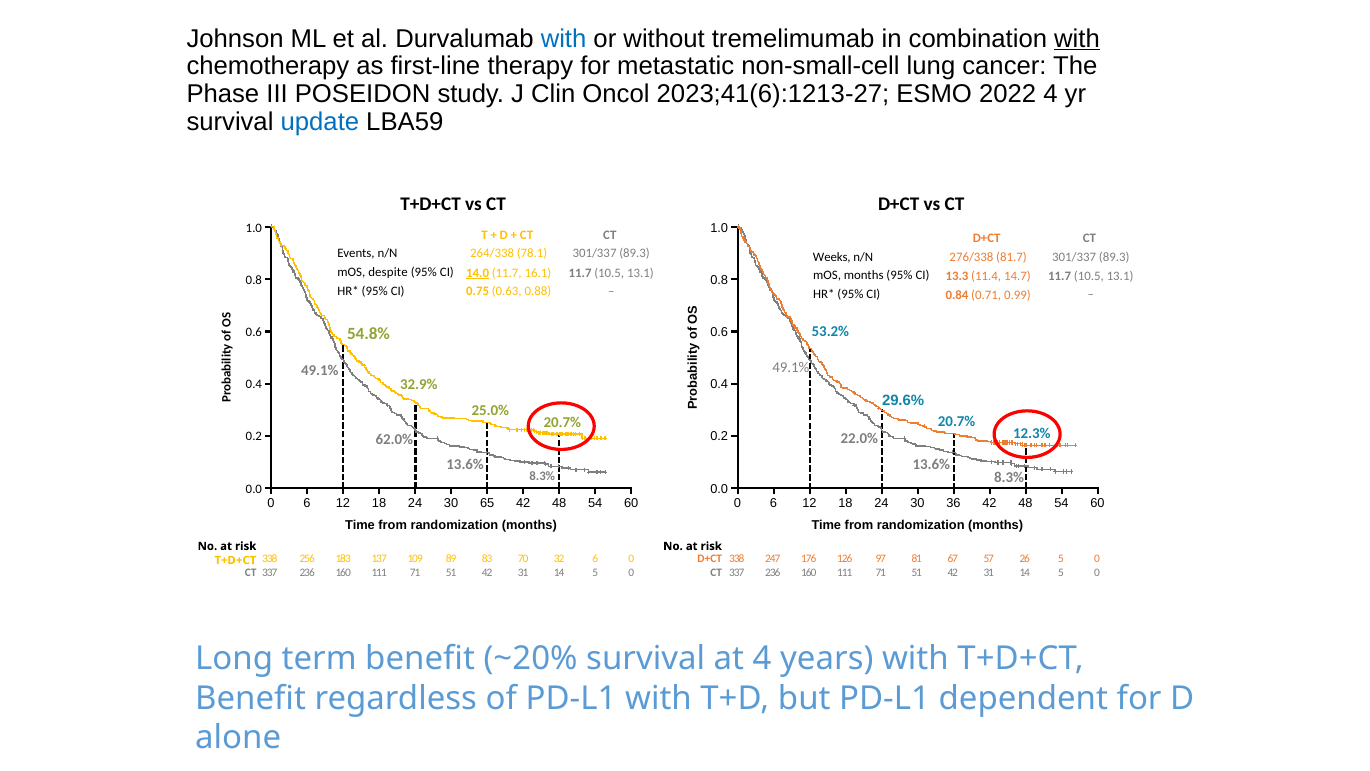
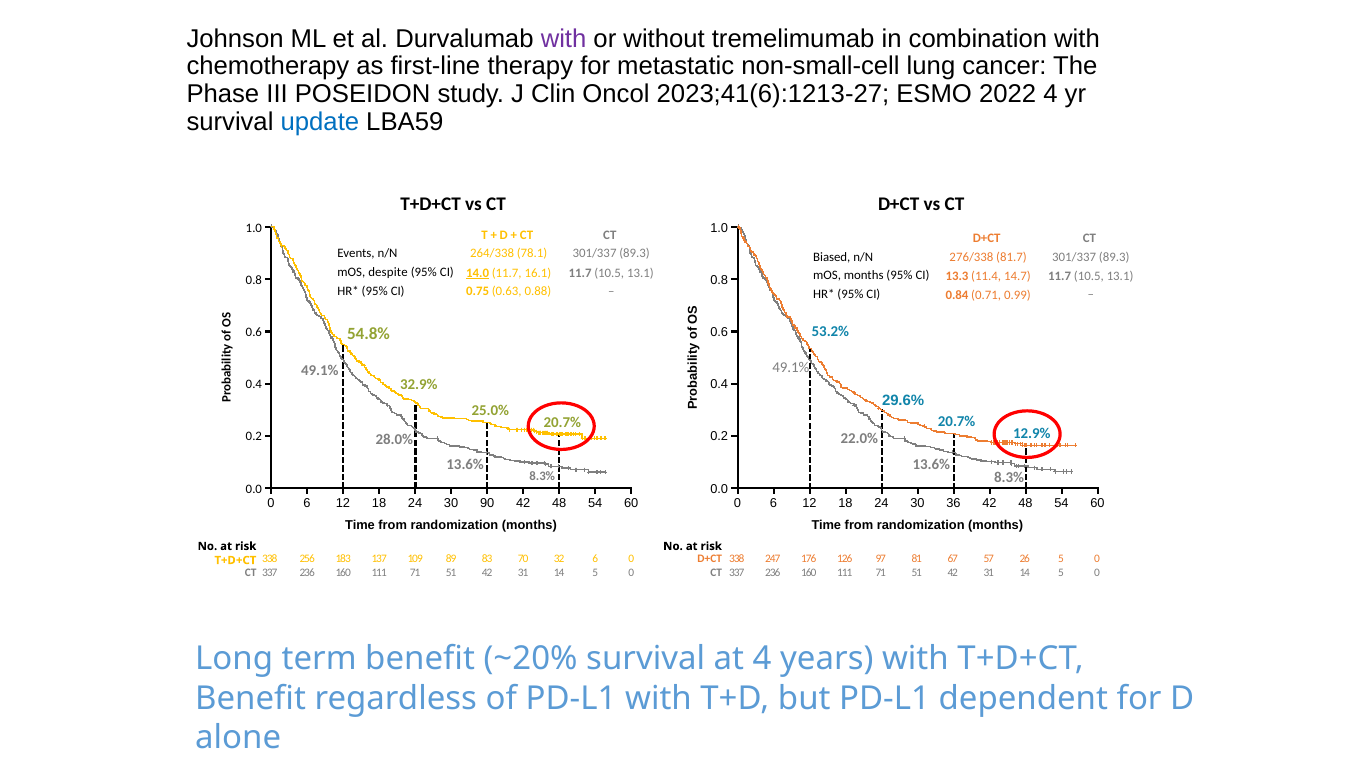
with colour: blue -> purple (564, 39)
with underline: present -> none (1077, 39)
Weeks: Weeks -> Biased (832, 257)
12.3%: 12.3% -> 12.9% (1032, 433)
62.0%: 62.0% -> 28.0% (394, 440)
65: 65 -> 90 (487, 503)
